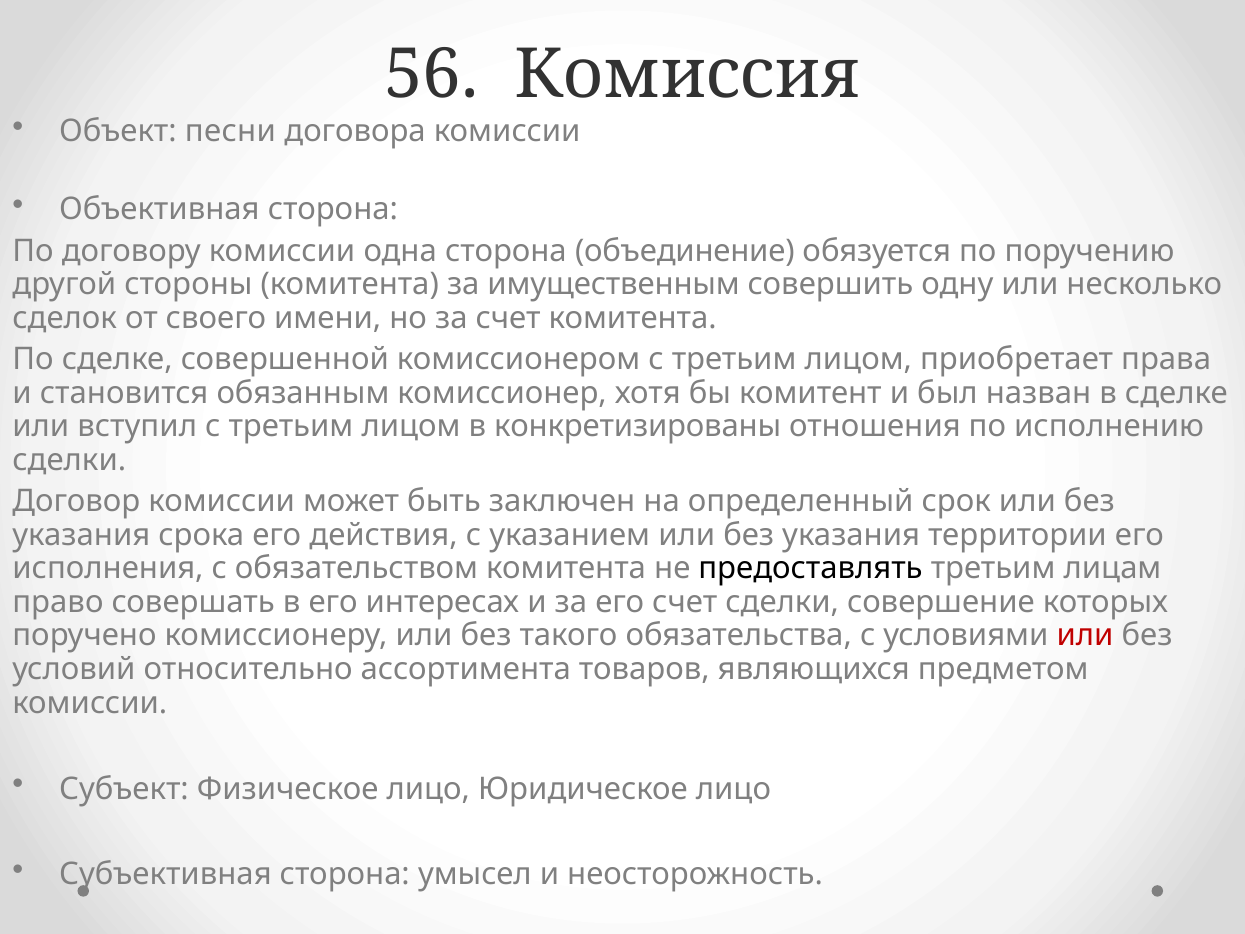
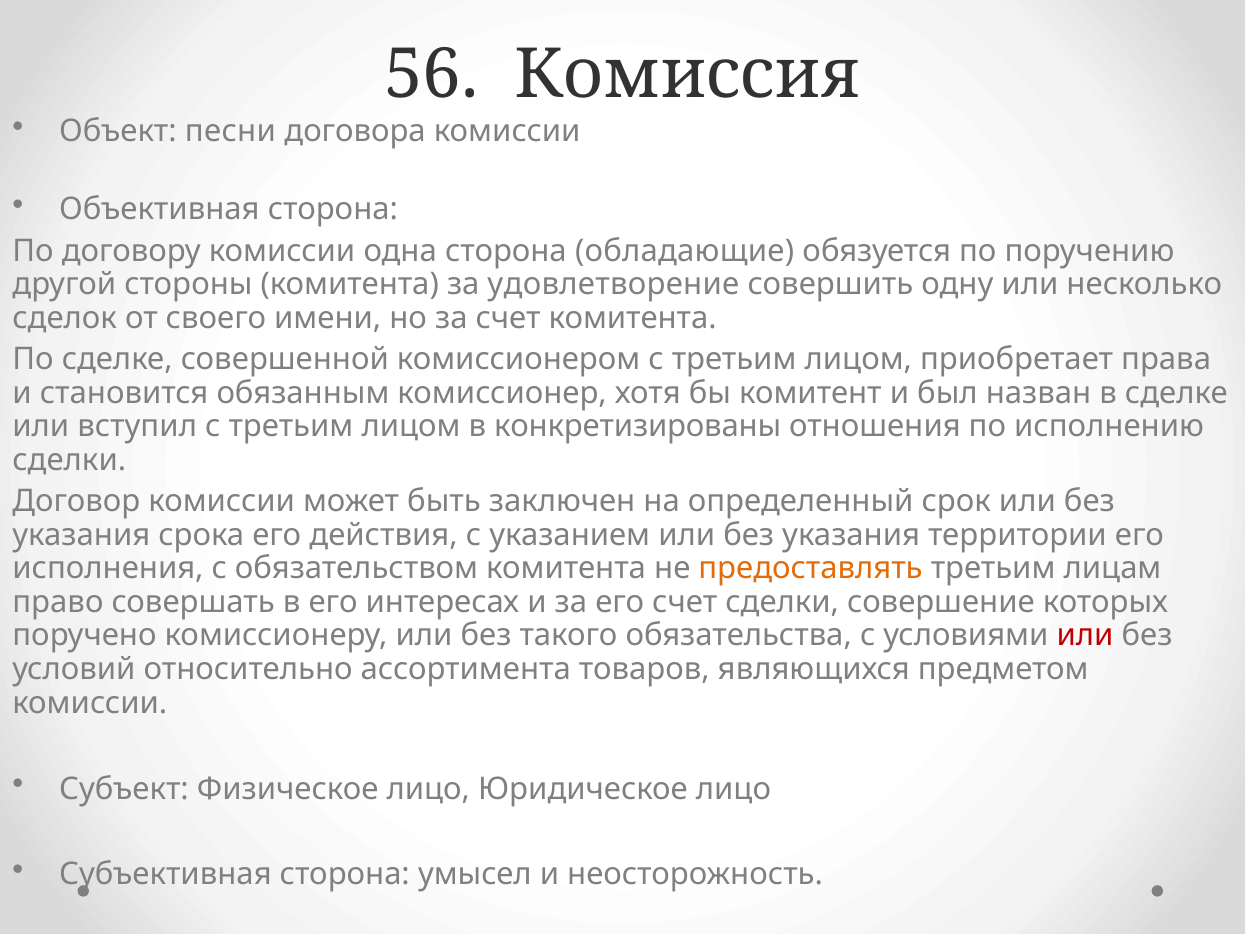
объединение: объединение -> обладающие (685, 251)
имущественным: имущественным -> удовлетворение (613, 284)
предоставлять colour: black -> orange (811, 568)
